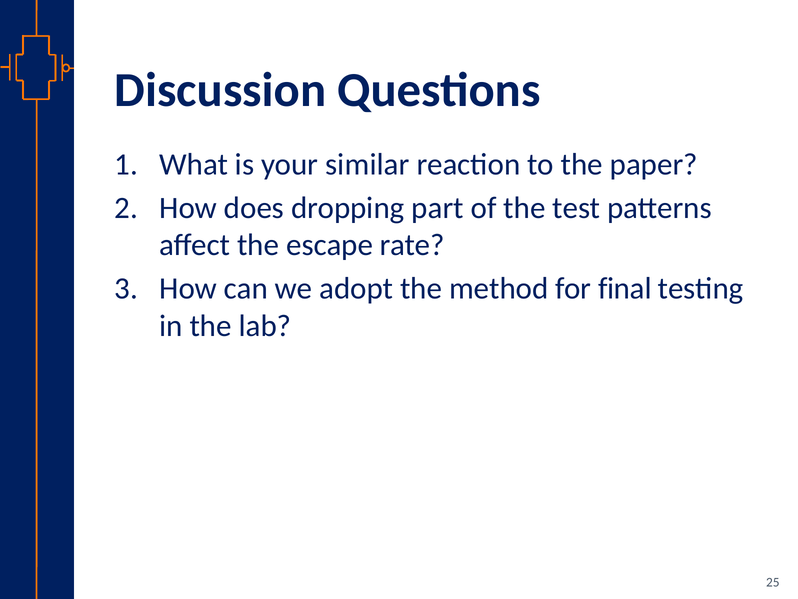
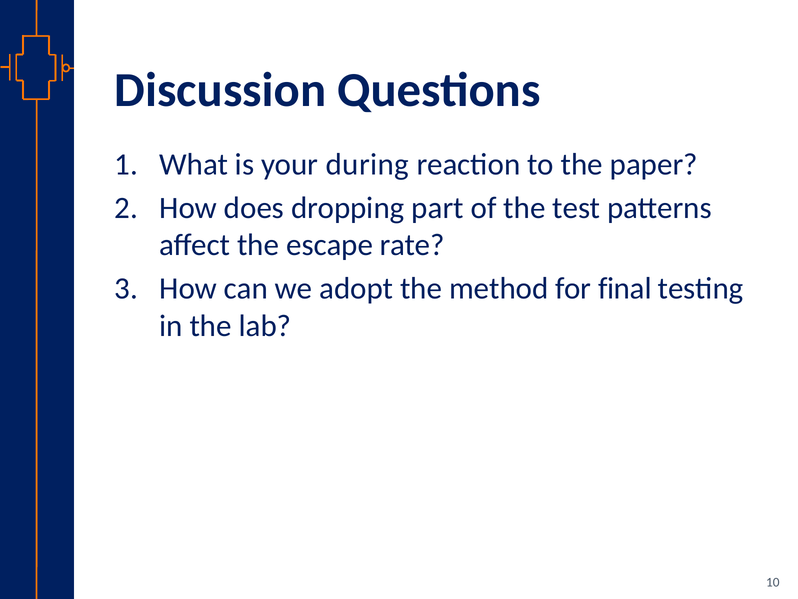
similar: similar -> during (367, 164)
25: 25 -> 10 (773, 582)
